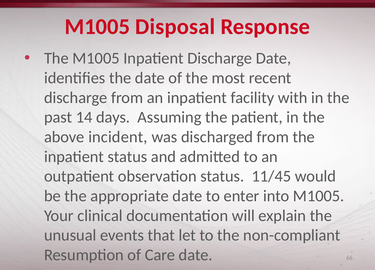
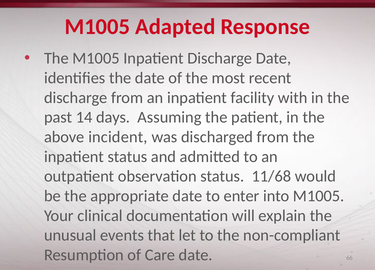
Disposal: Disposal -> Adapted (175, 27)
11/45: 11/45 -> 11/68 (271, 176)
